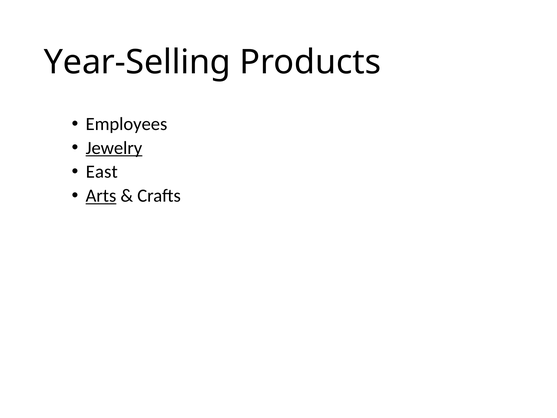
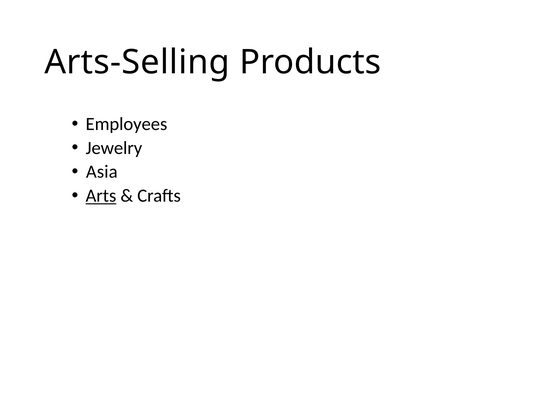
Year-Selling: Year-Selling -> Arts-Selling (137, 62)
Jewelry underline: present -> none (114, 148)
East: East -> Asia (102, 172)
